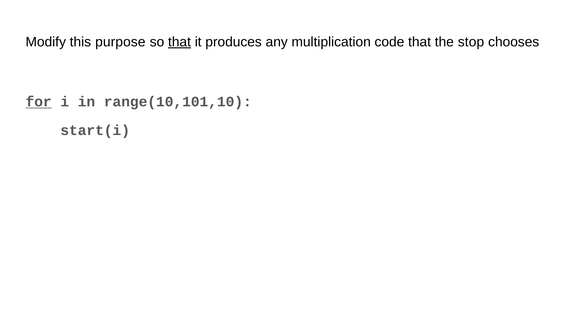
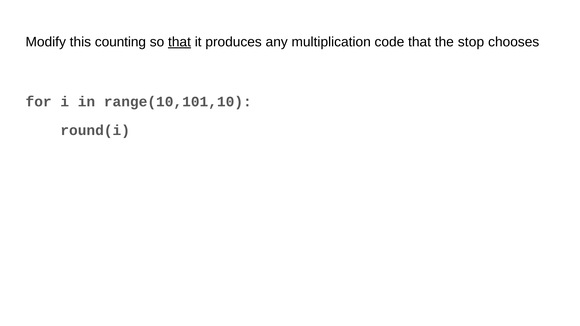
purpose: purpose -> counting (120, 42)
for underline: present -> none (39, 102)
start(i: start(i -> round(i (95, 130)
